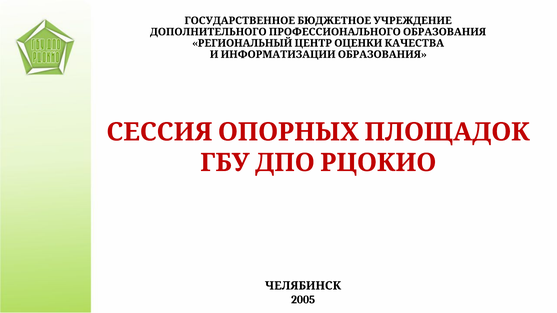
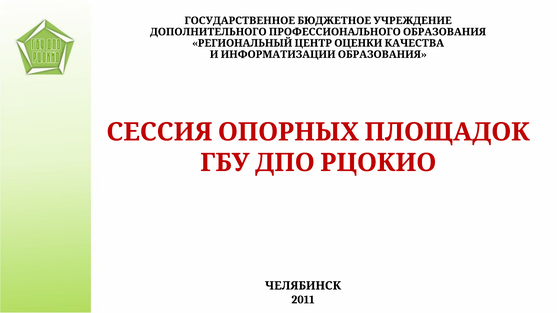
2005: 2005 -> 2011 (303, 300)
